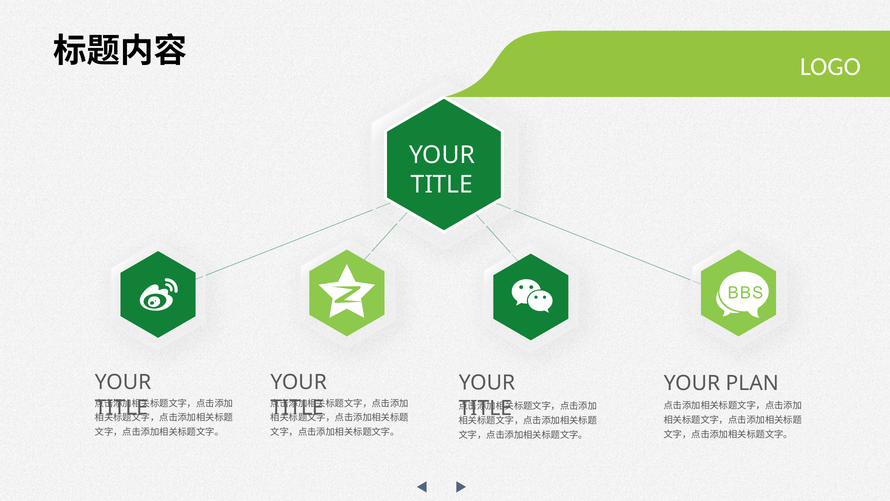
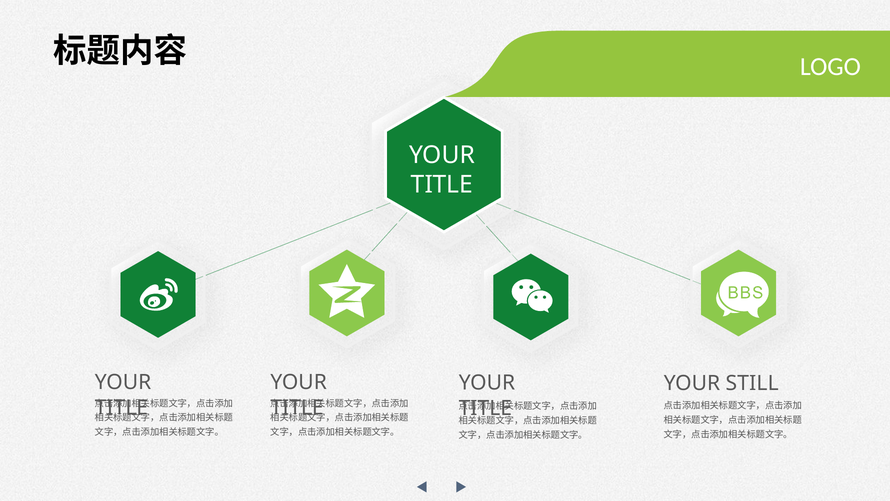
PLAN: PLAN -> STILL (752, 383)
